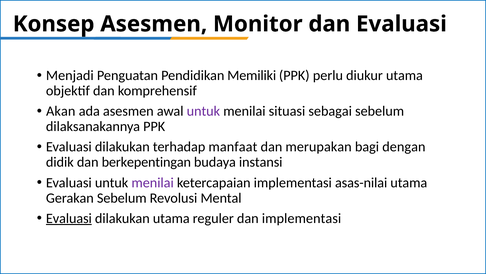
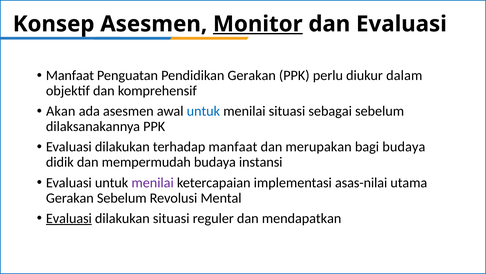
Monitor underline: none -> present (258, 24)
Menjadi: Menjadi -> Manfaat (70, 75)
Pendidikan Memiliki: Memiliki -> Gerakan (252, 75)
diukur utama: utama -> dalam (404, 75)
untuk colour: purple -> blue (203, 111)
bagi dengan: dengan -> budaya (404, 147)
berkepentingan: berkepentingan -> mempermudah (146, 162)
dilakukan utama: utama -> situasi (171, 218)
dan implementasi: implementasi -> mendapatkan (302, 218)
